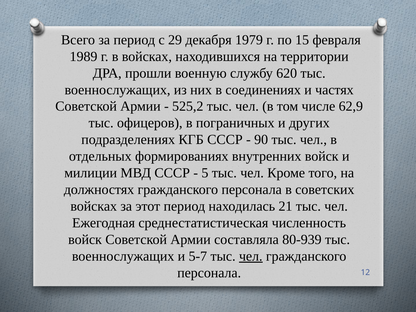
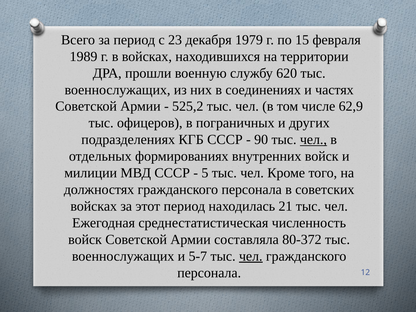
29: 29 -> 23 (175, 40)
чел underline: none -> present (313, 140)
80-939: 80-939 -> 80-372 (302, 240)
